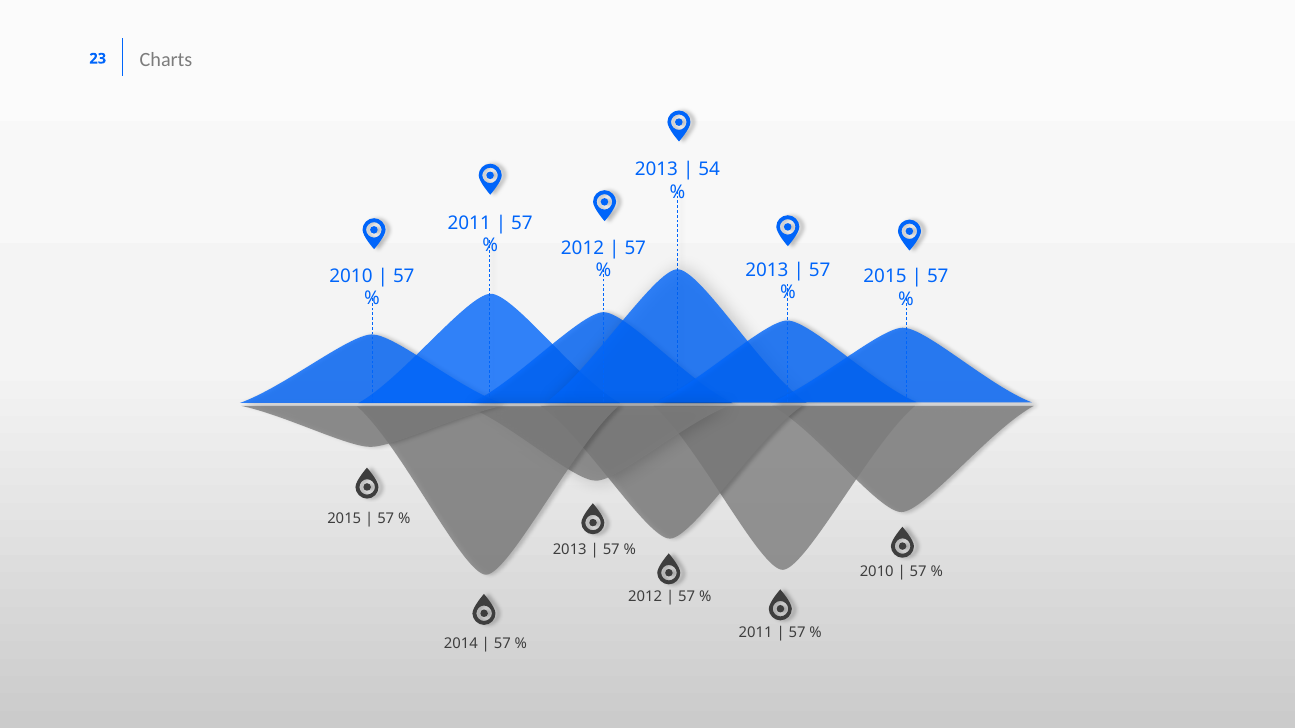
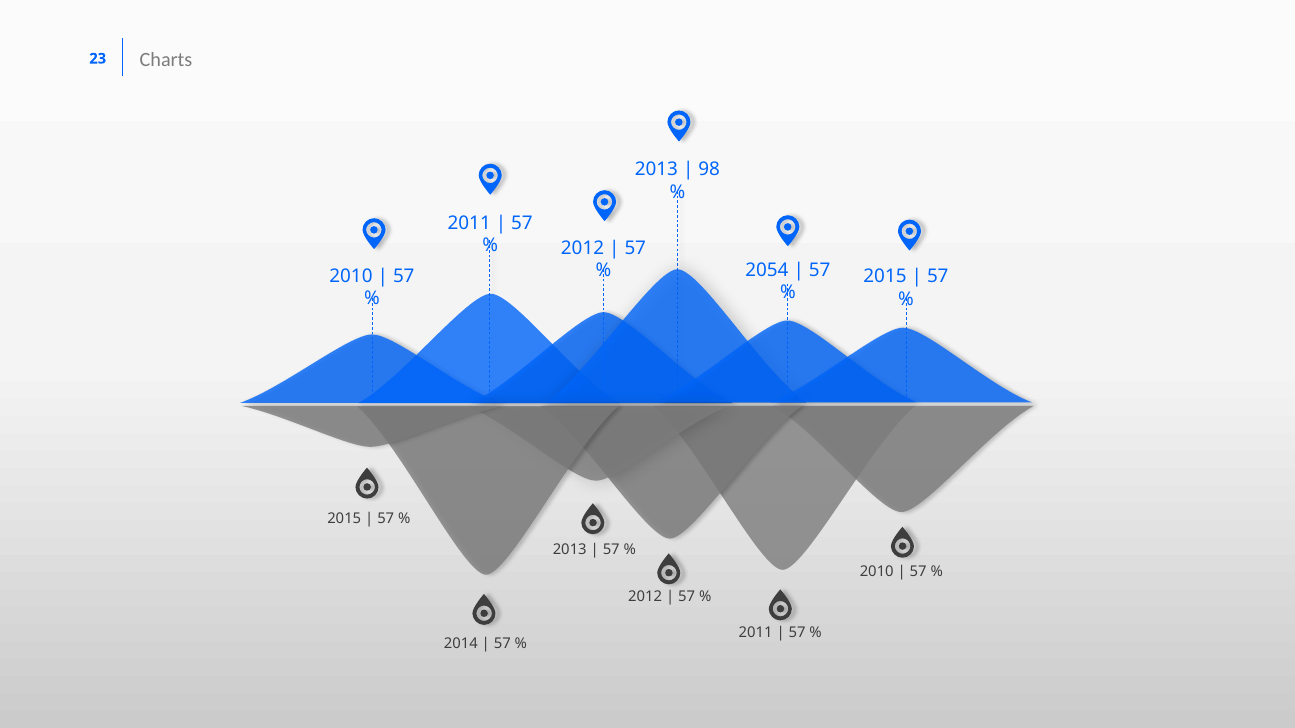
54: 54 -> 98 (709, 170)
2013: 2013 -> 2054 (767, 270)
